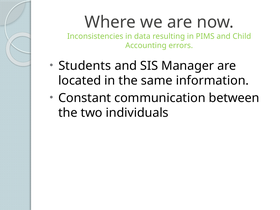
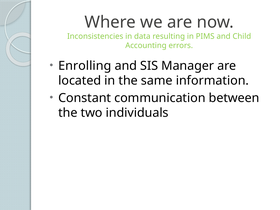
Students: Students -> Enrolling (85, 66)
